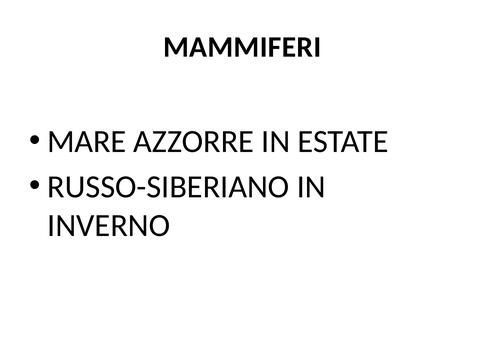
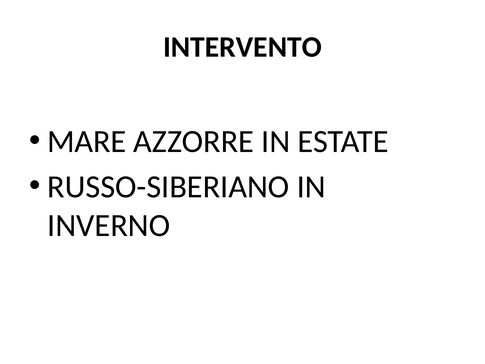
MAMMIFERI: MAMMIFERI -> INTERVENTO (242, 47)
